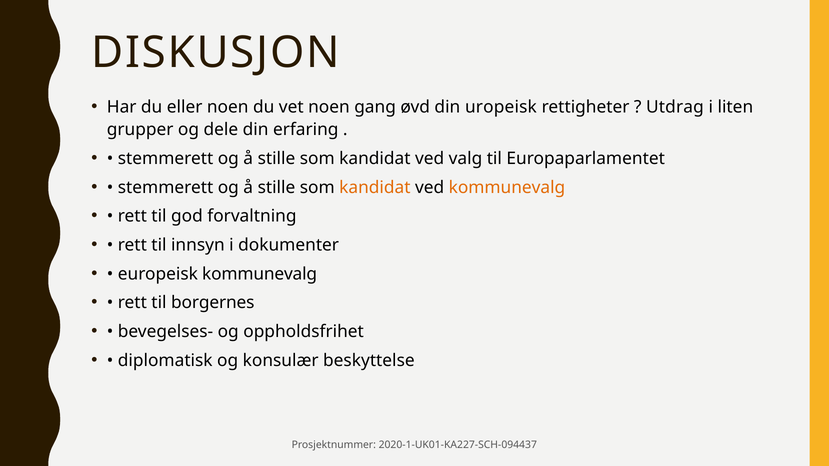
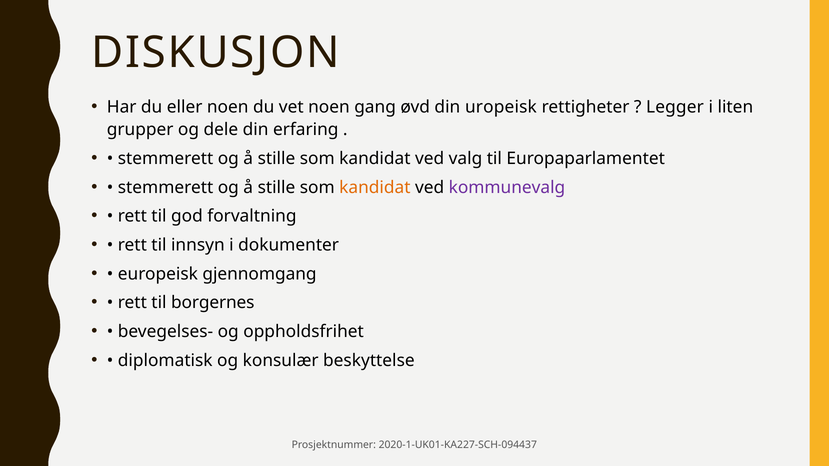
Utdrag: Utdrag -> Legger (675, 107)
kommunevalg colour: orange -> purple (507, 187)
europeisk kommunevalg: kommunevalg -> gjennomgang (259, 274)
